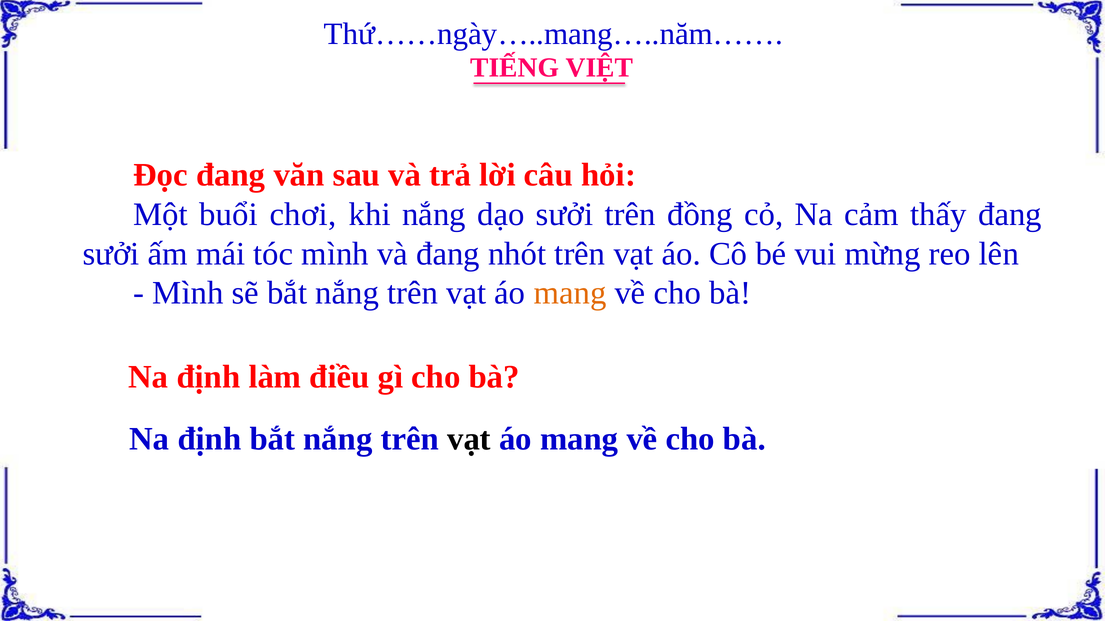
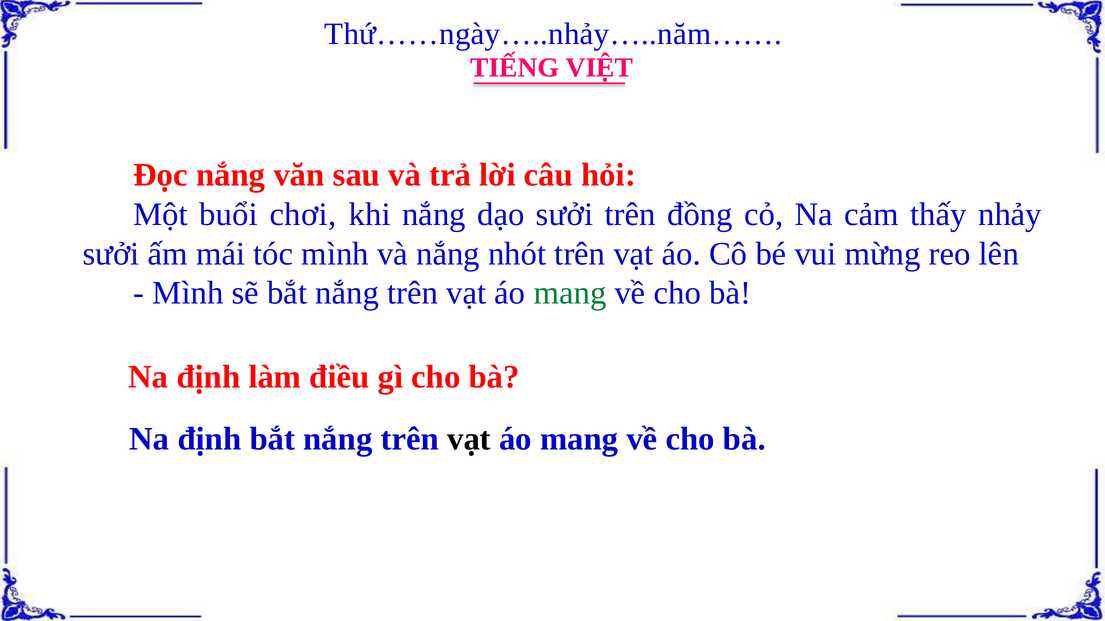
Thứ……ngày…..mang…..năm……: Thứ……ngày…..mang…..năm…… -> Thứ……ngày…..nhảy…..năm…… (553, 34)
Đọc đang: đang -> nắng (231, 175)
thấy đang: đang -> nhảy (1010, 214)
và đang: đang -> nắng (448, 254)
mang colour: orange -> green (570, 293)
